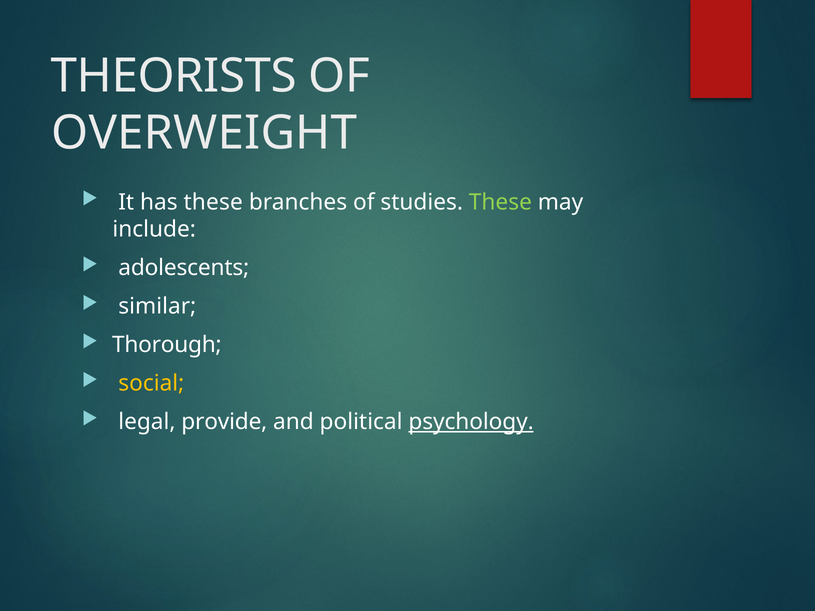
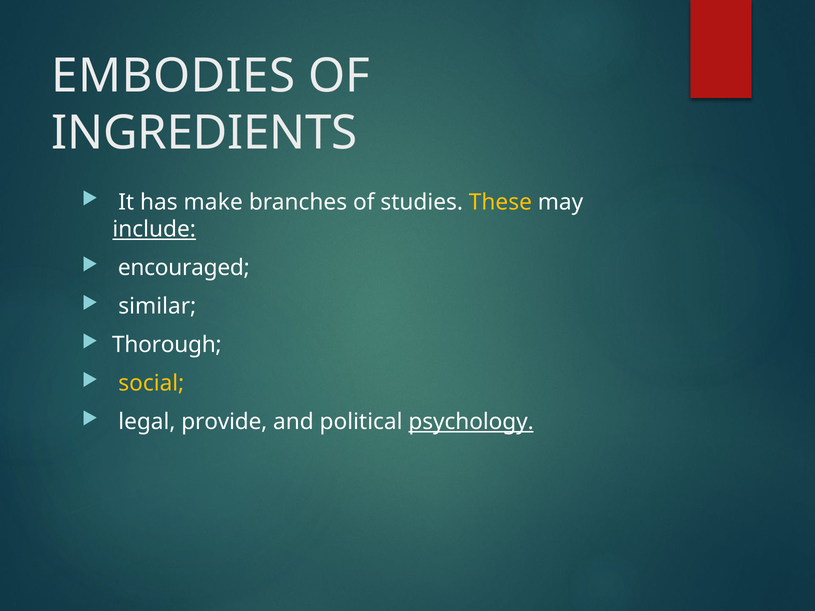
THEORISTS: THEORISTS -> EMBODIES (173, 76)
OVERWEIGHT: OVERWEIGHT -> INGREDIENTS (204, 133)
has these: these -> make (213, 202)
These colour: light green -> yellow (500, 202)
include underline: none -> present (154, 229)
adolescents: adolescents -> encouraged (184, 268)
